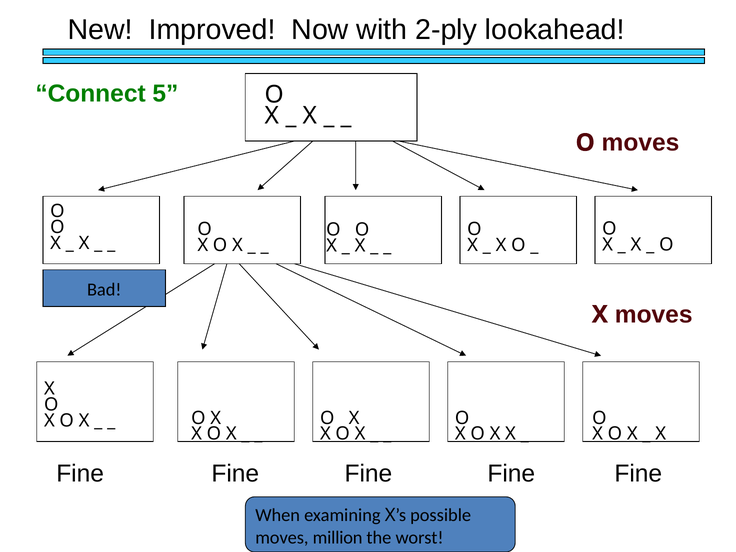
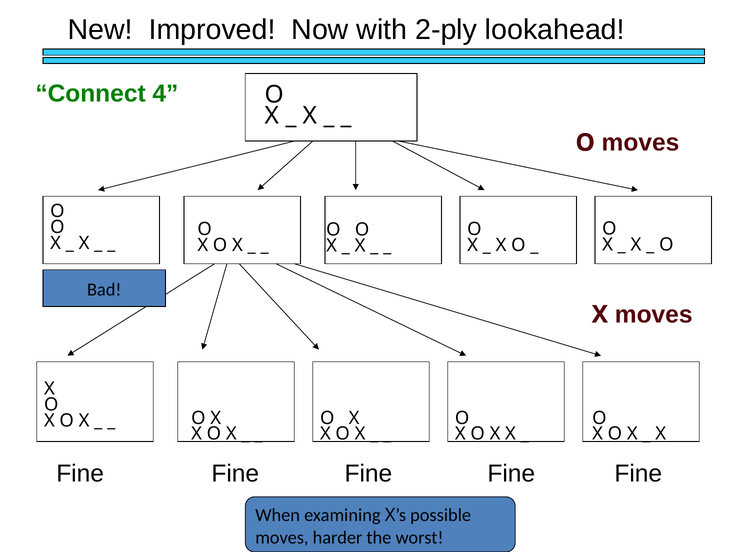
5: 5 -> 4 (165, 94)
million: million -> harder (338, 537)
